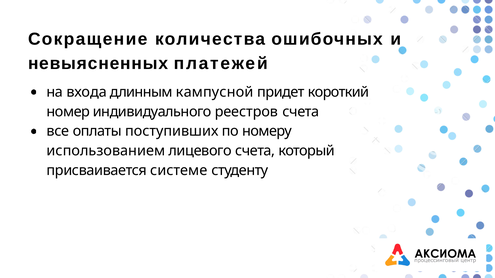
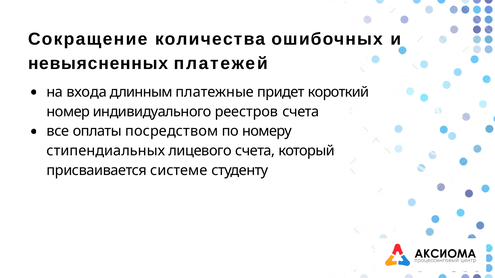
кампусной: кампусной -> платежные (215, 92)
поступивших: поступивших -> посредством (172, 131)
использованием: использованием -> стипендиальных (106, 151)
